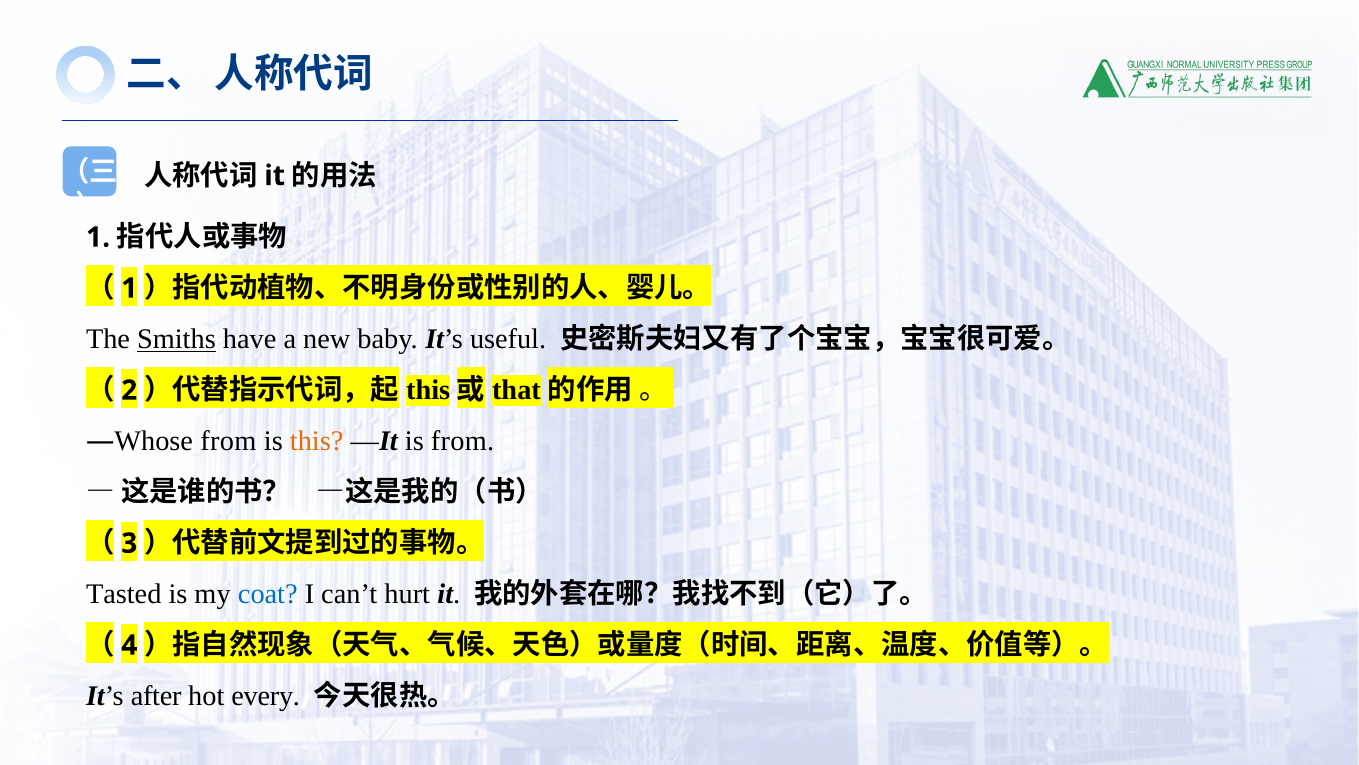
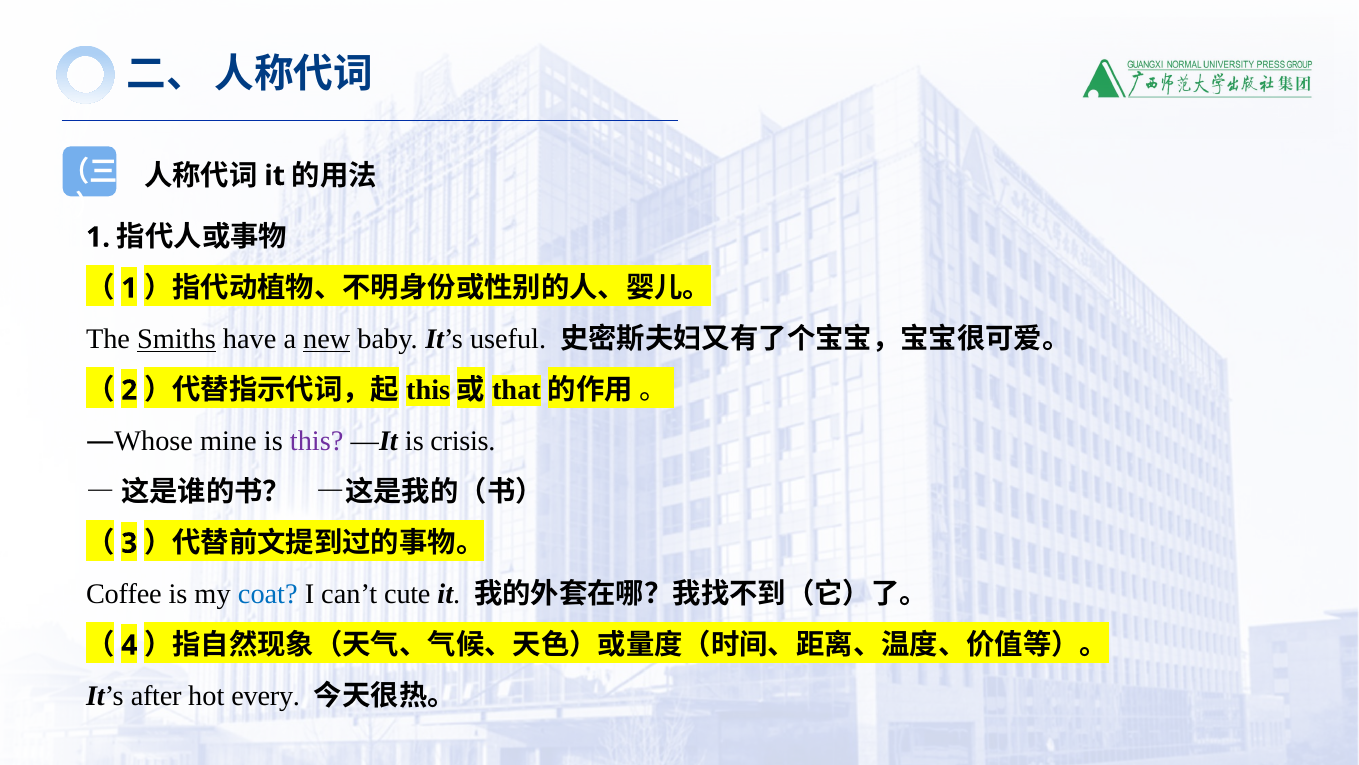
new underline: none -> present (327, 339)
from: from -> mine (228, 441)
this colour: orange -> purple (317, 441)
is from: from -> crisis (463, 441)
Tasted: Tasted -> Coffee (124, 594)
hurt: hurt -> cute (407, 594)
